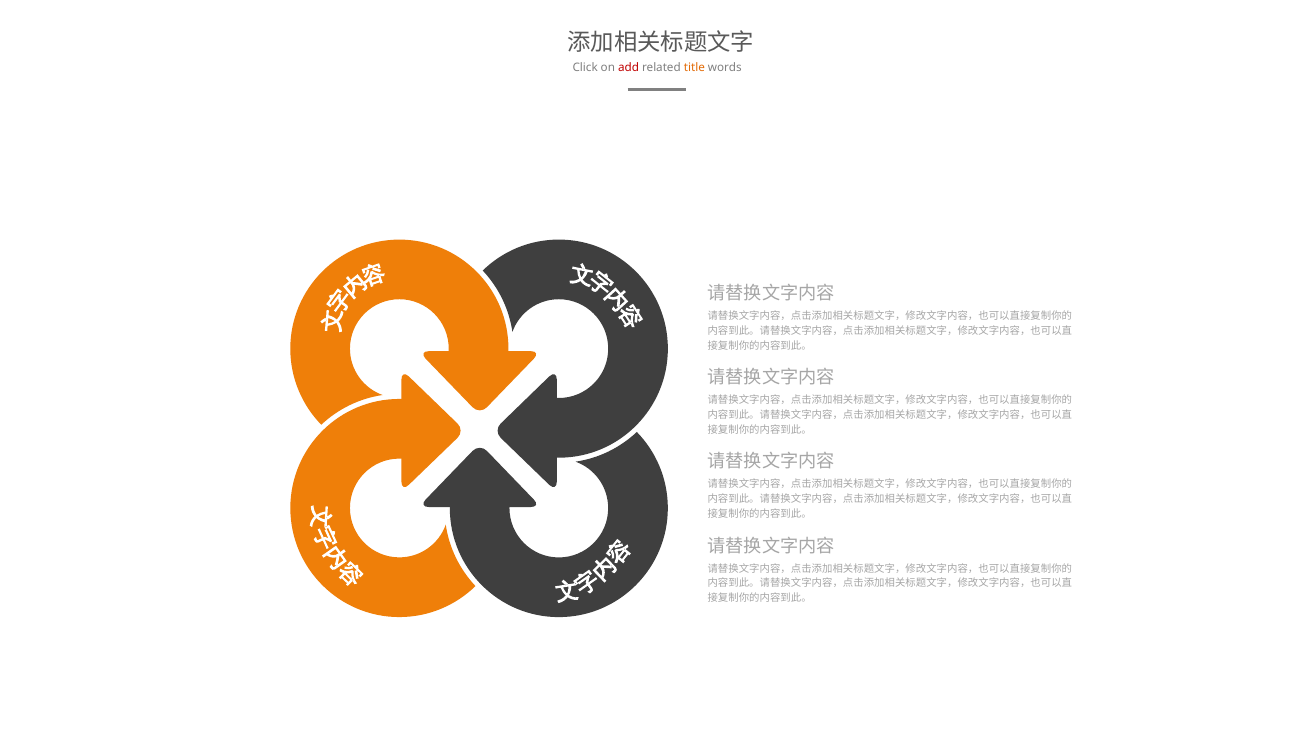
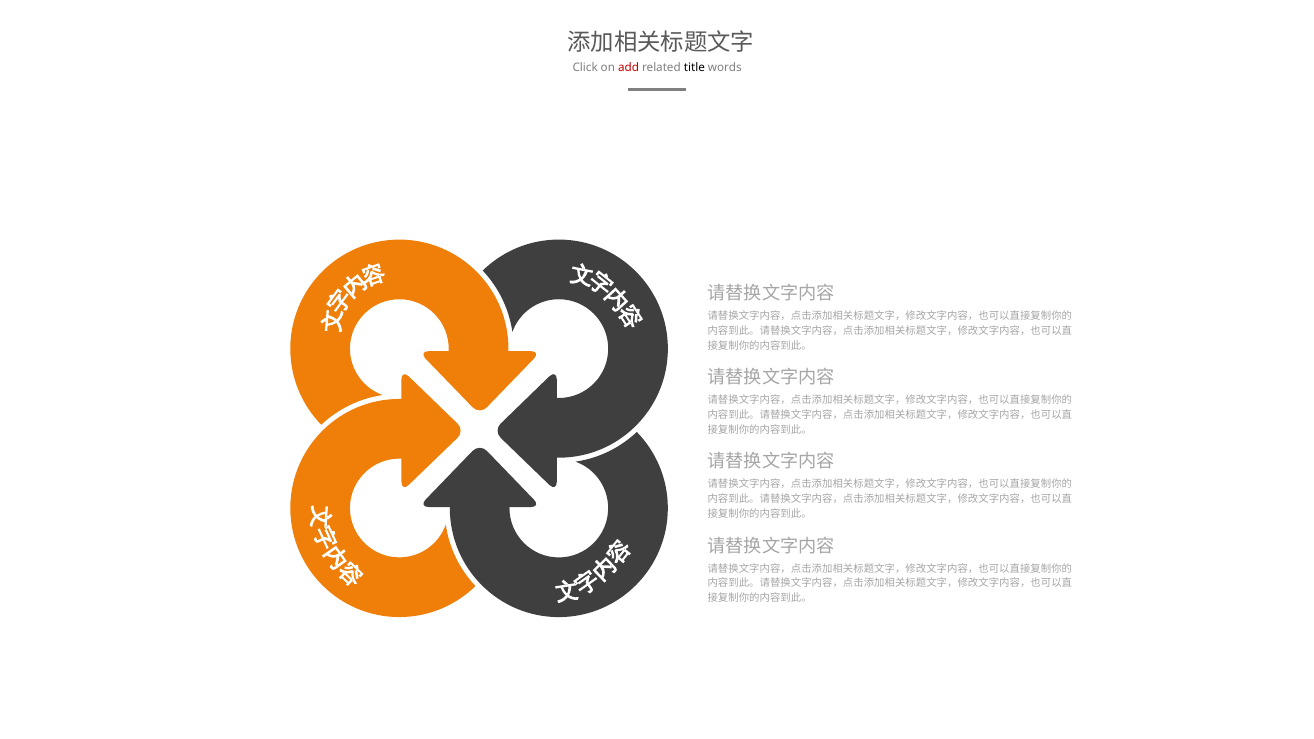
title colour: orange -> black (694, 67)
